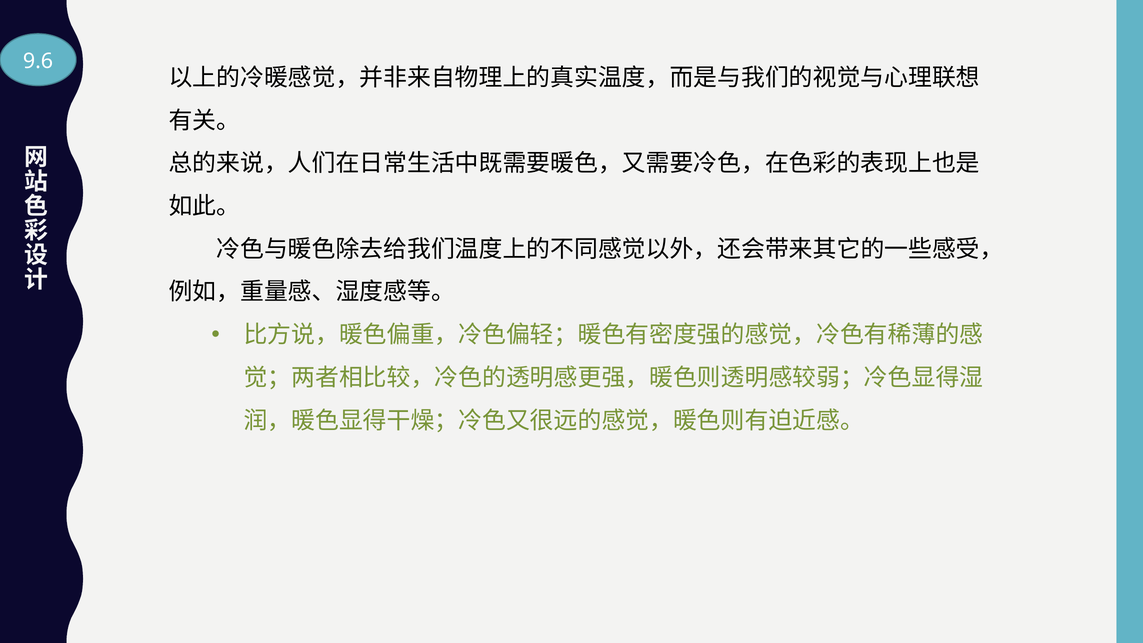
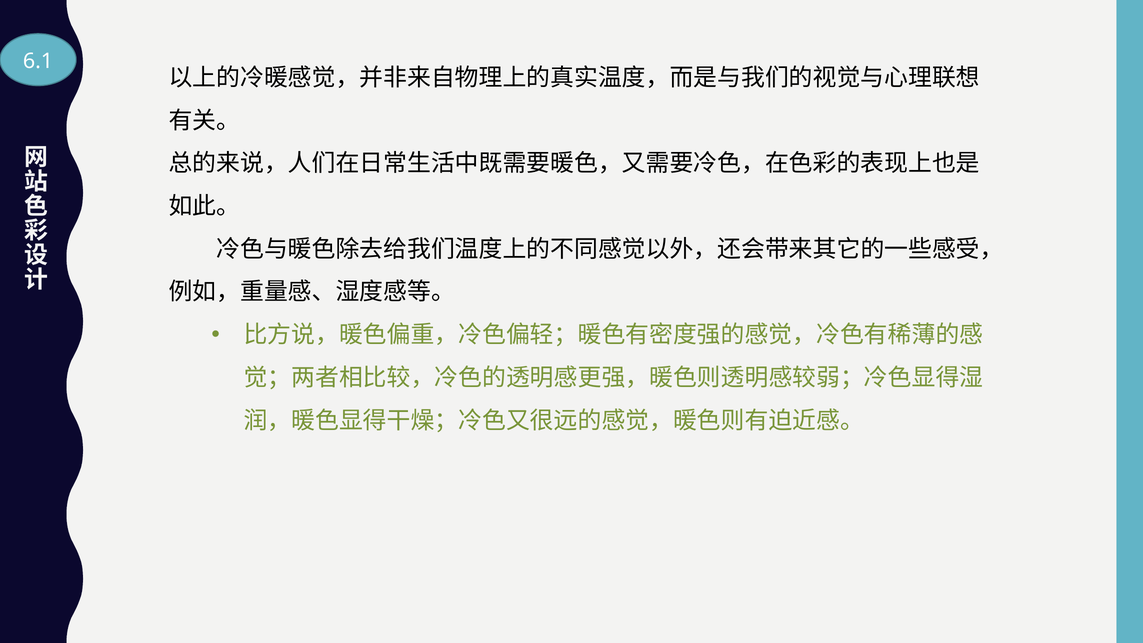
9.6: 9.6 -> 6.1 (38, 61)
